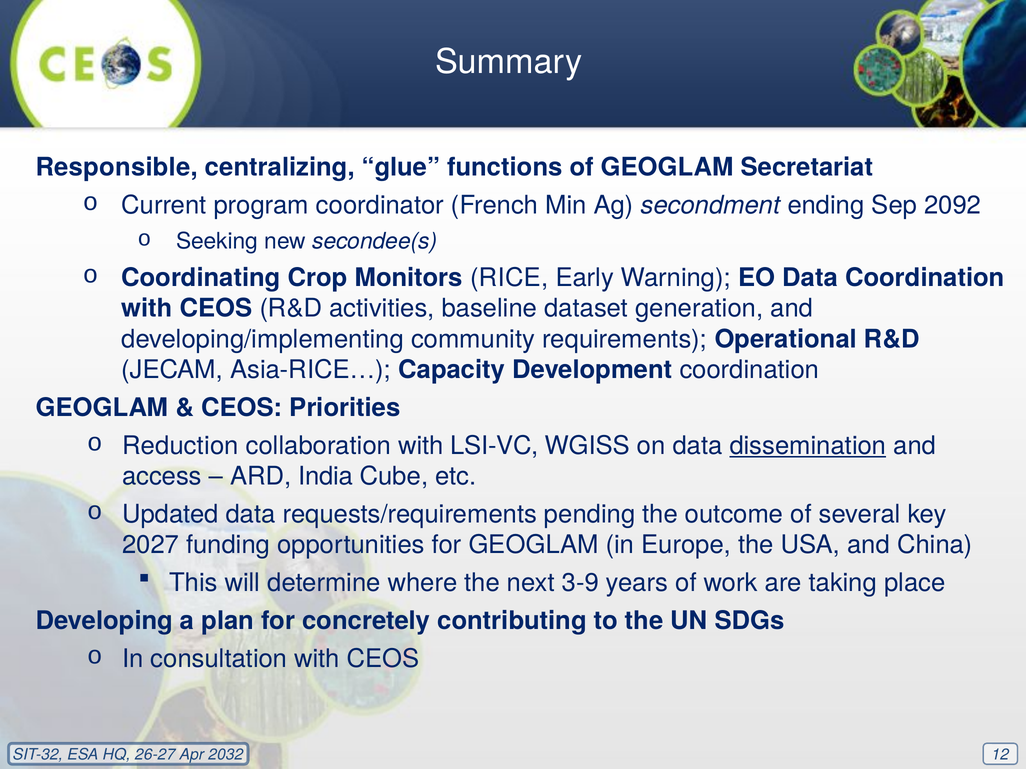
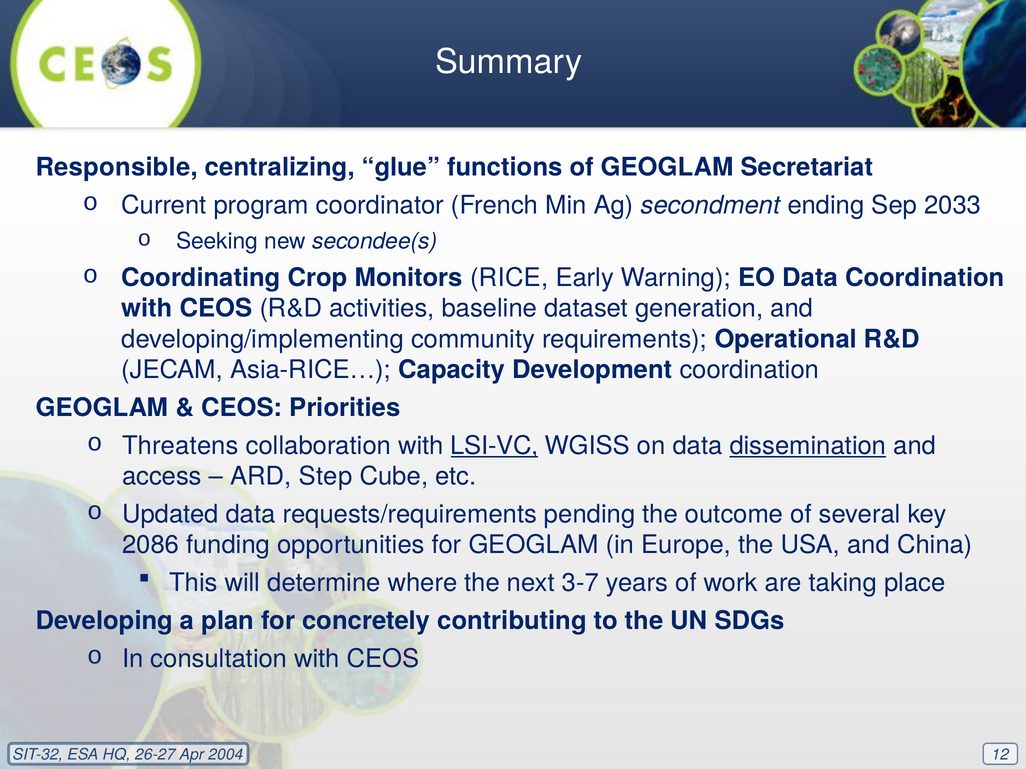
2092: 2092 -> 2033 (953, 205)
Reduction: Reduction -> Threatens (180, 446)
LSI-VC underline: none -> present (494, 446)
India: India -> Step (325, 477)
2027: 2027 -> 2086 (151, 545)
3-9: 3-9 -> 3-7 (580, 583)
2032: 2032 -> 2004 (226, 755)
